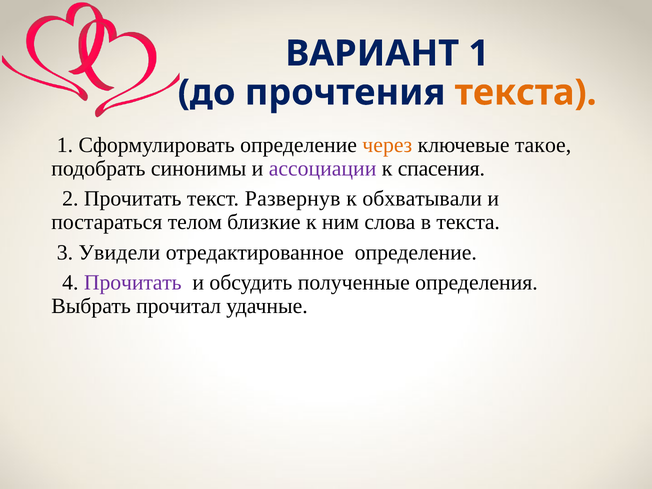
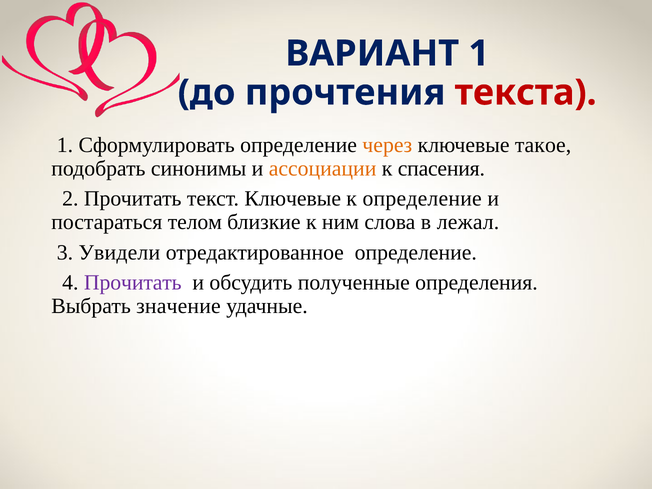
текста colour: orange -> red (526, 93)
ассоциации colour: purple -> orange (323, 169)
текст Развернув: Развернув -> Ключевые (293, 199)
к обхватывали: обхватывали -> определение (422, 199)
в текста: текста -> лежал (468, 222)
прочитал: прочитал -> значение (178, 306)
